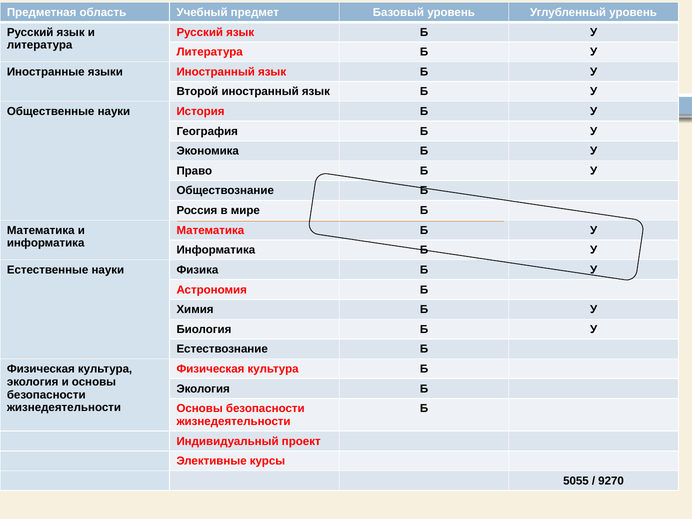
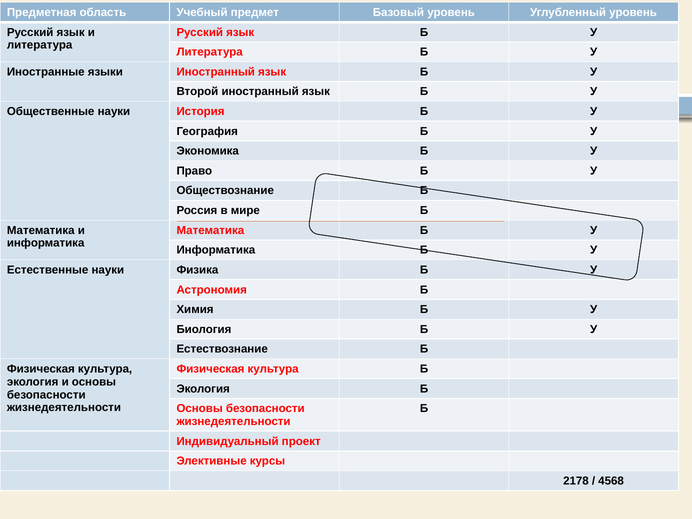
5055: 5055 -> 2178 (576, 481)
9270: 9270 -> 4568 (611, 481)
